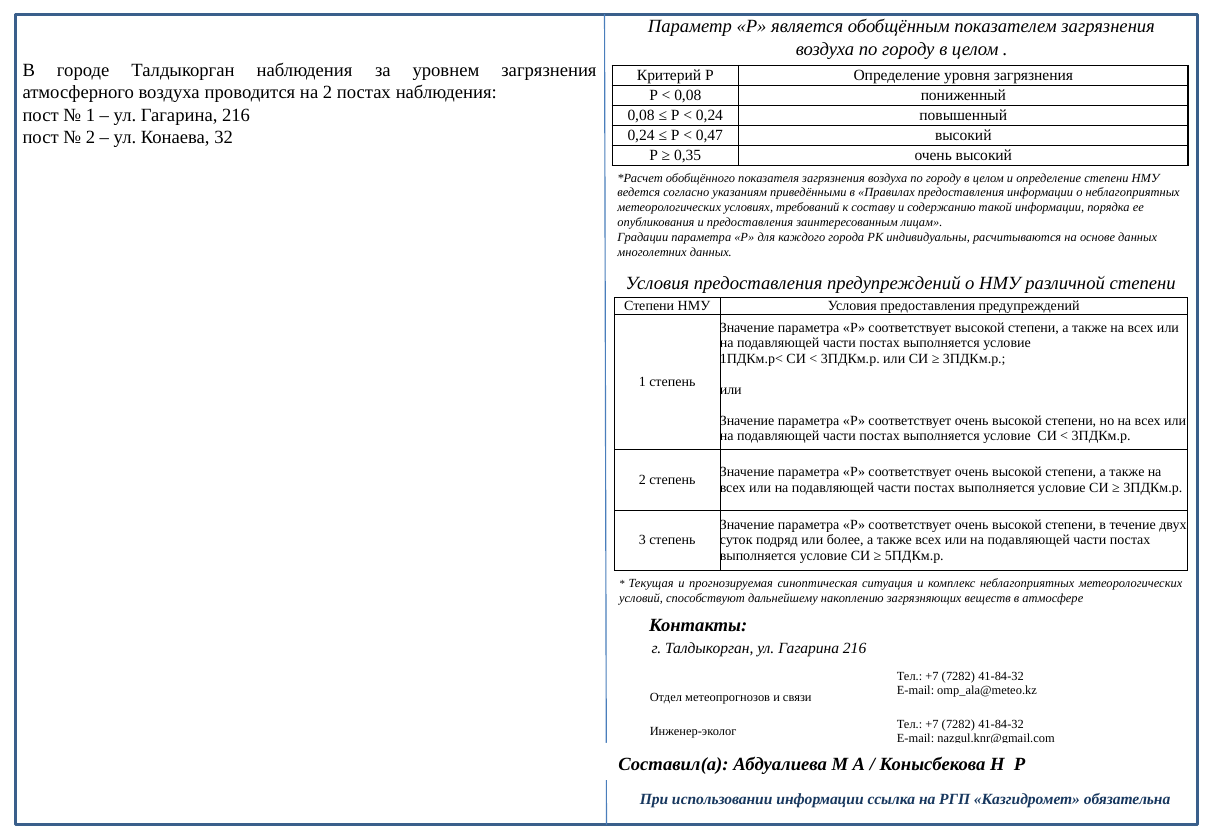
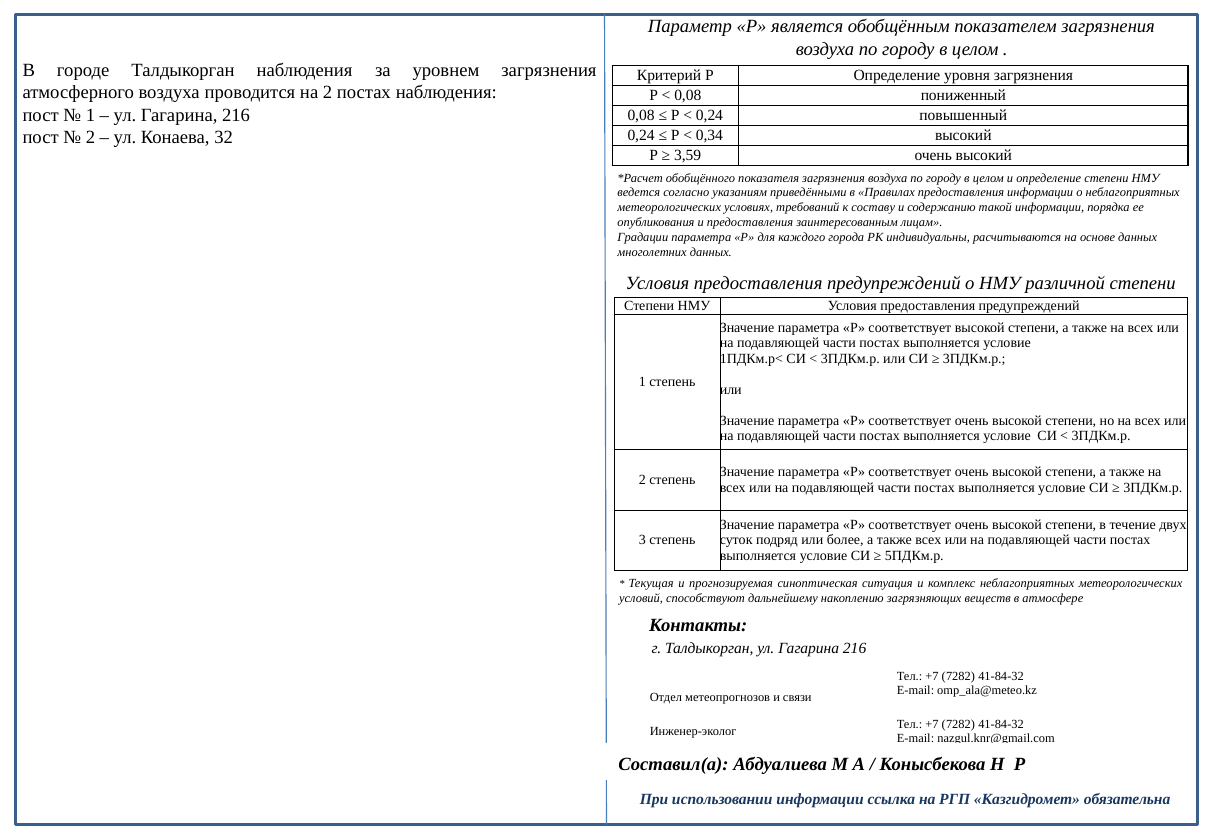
0,47: 0,47 -> 0,34 (709, 135)
0,35: 0,35 -> 3,59 (688, 155)
